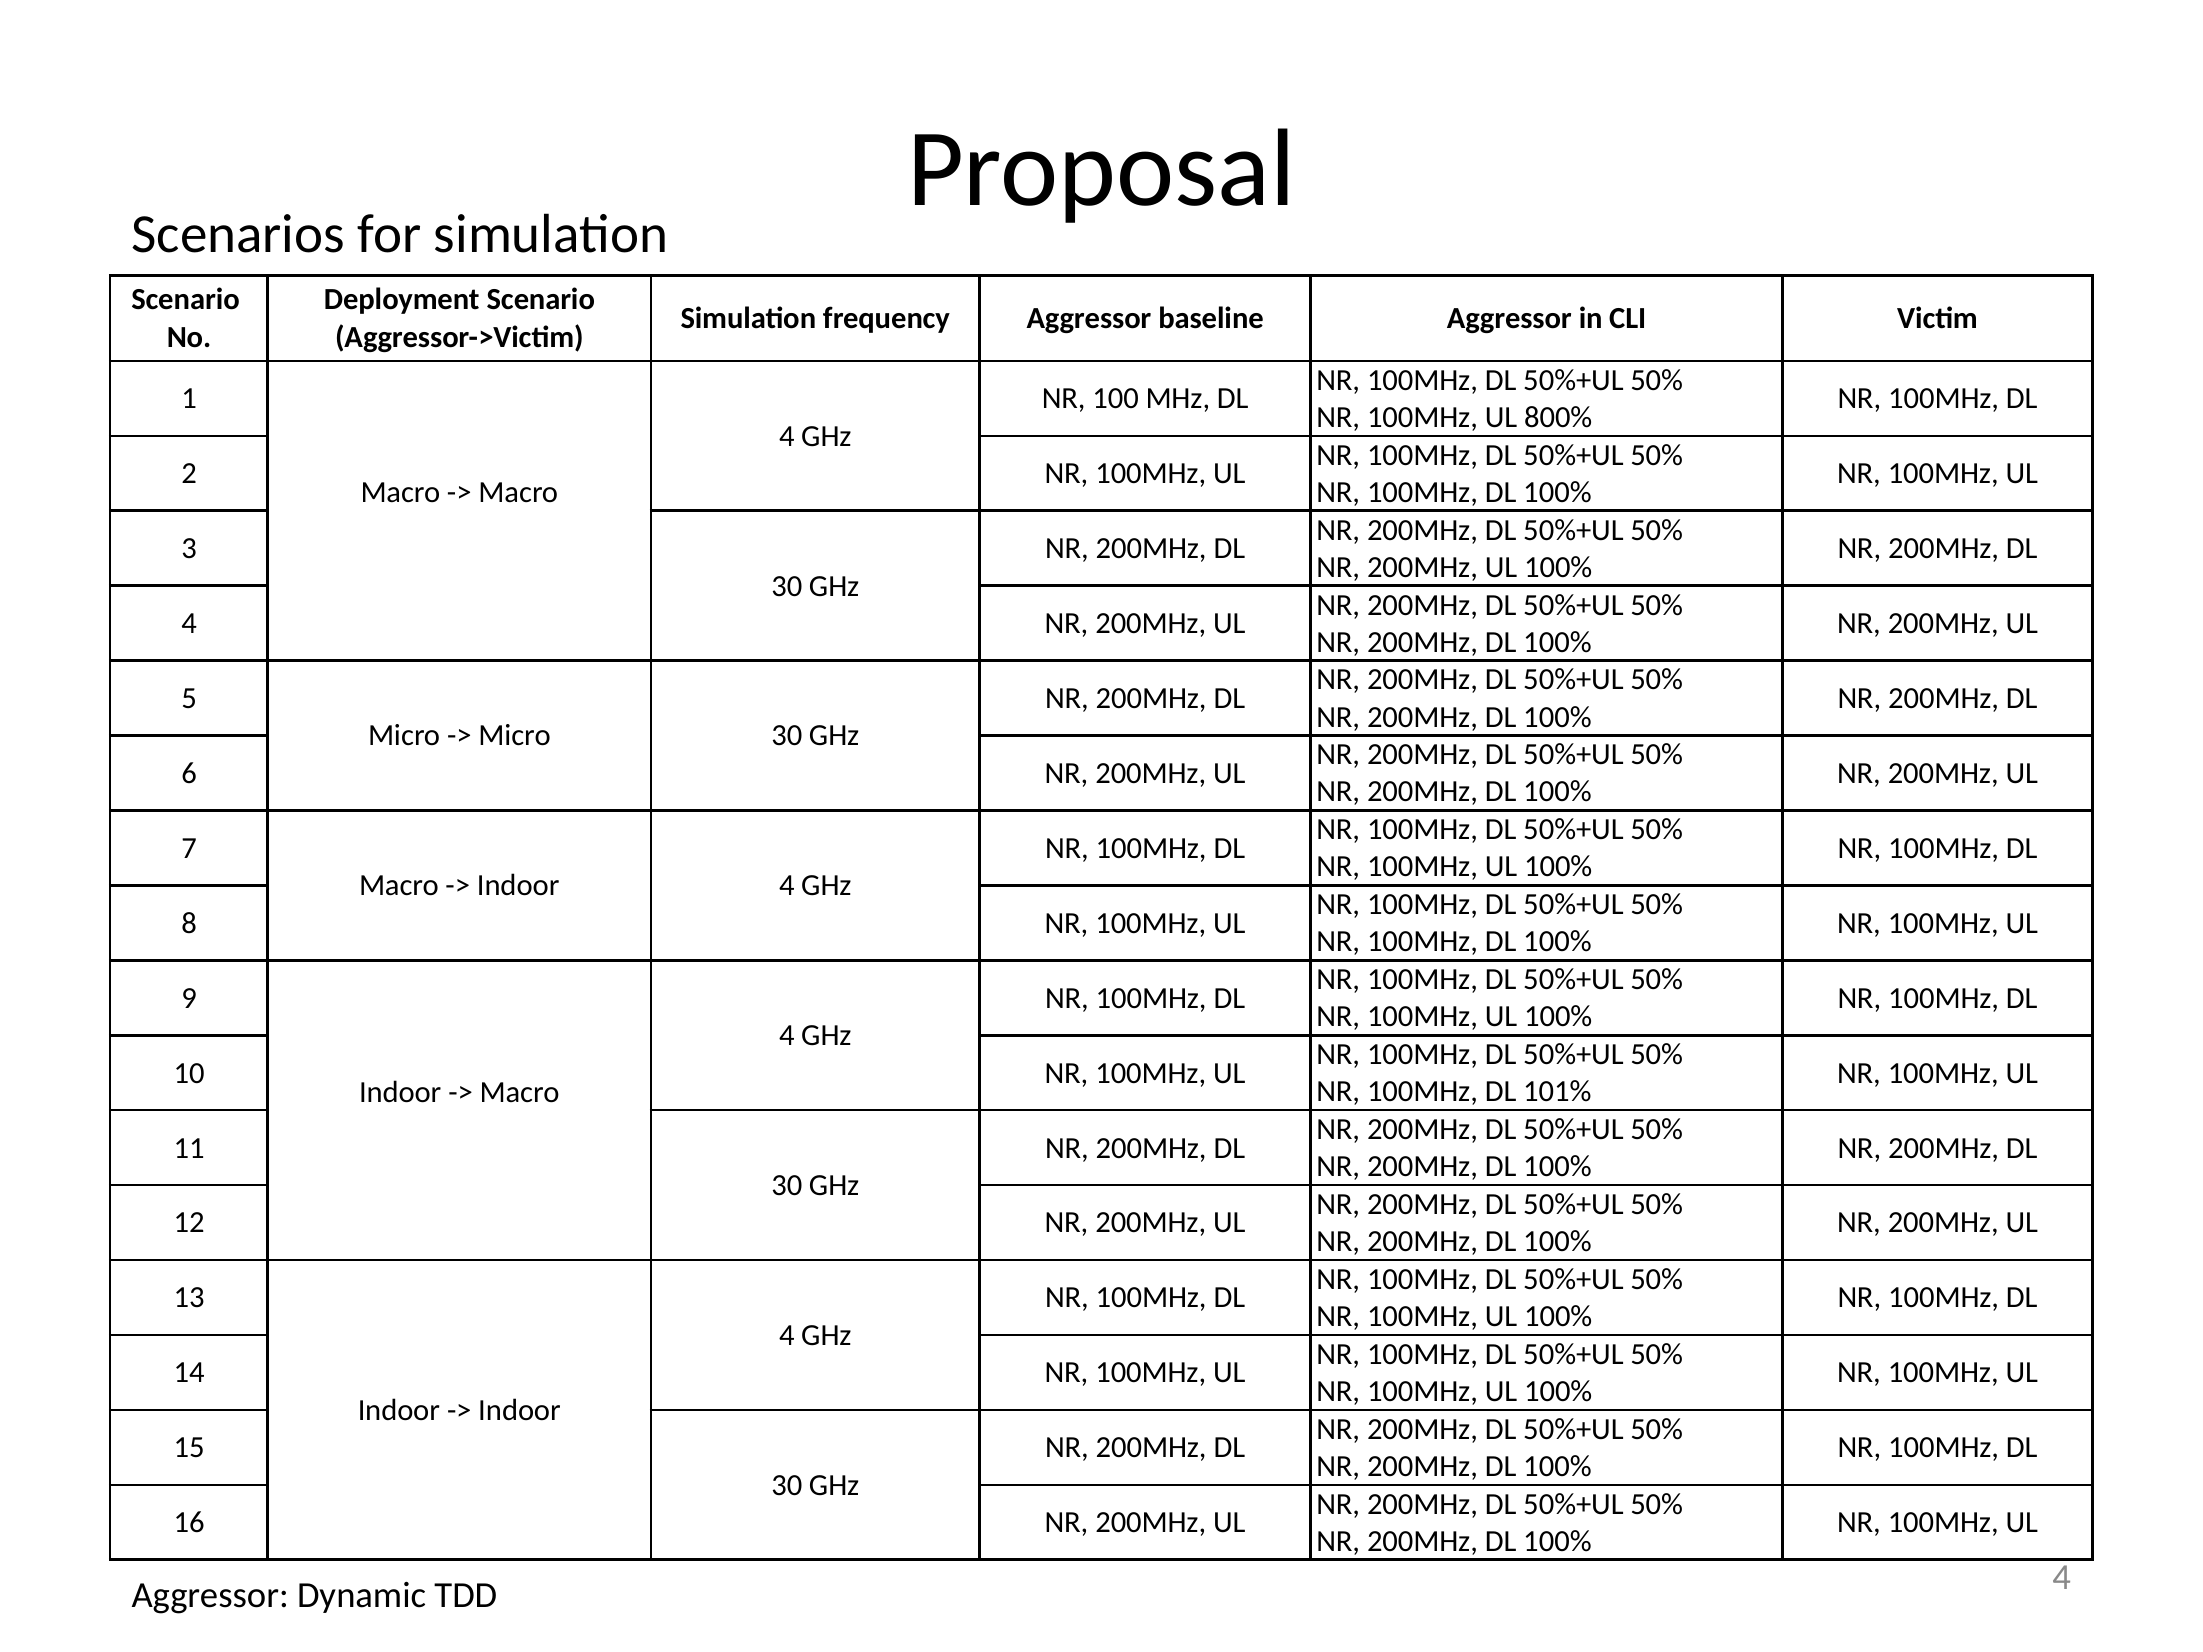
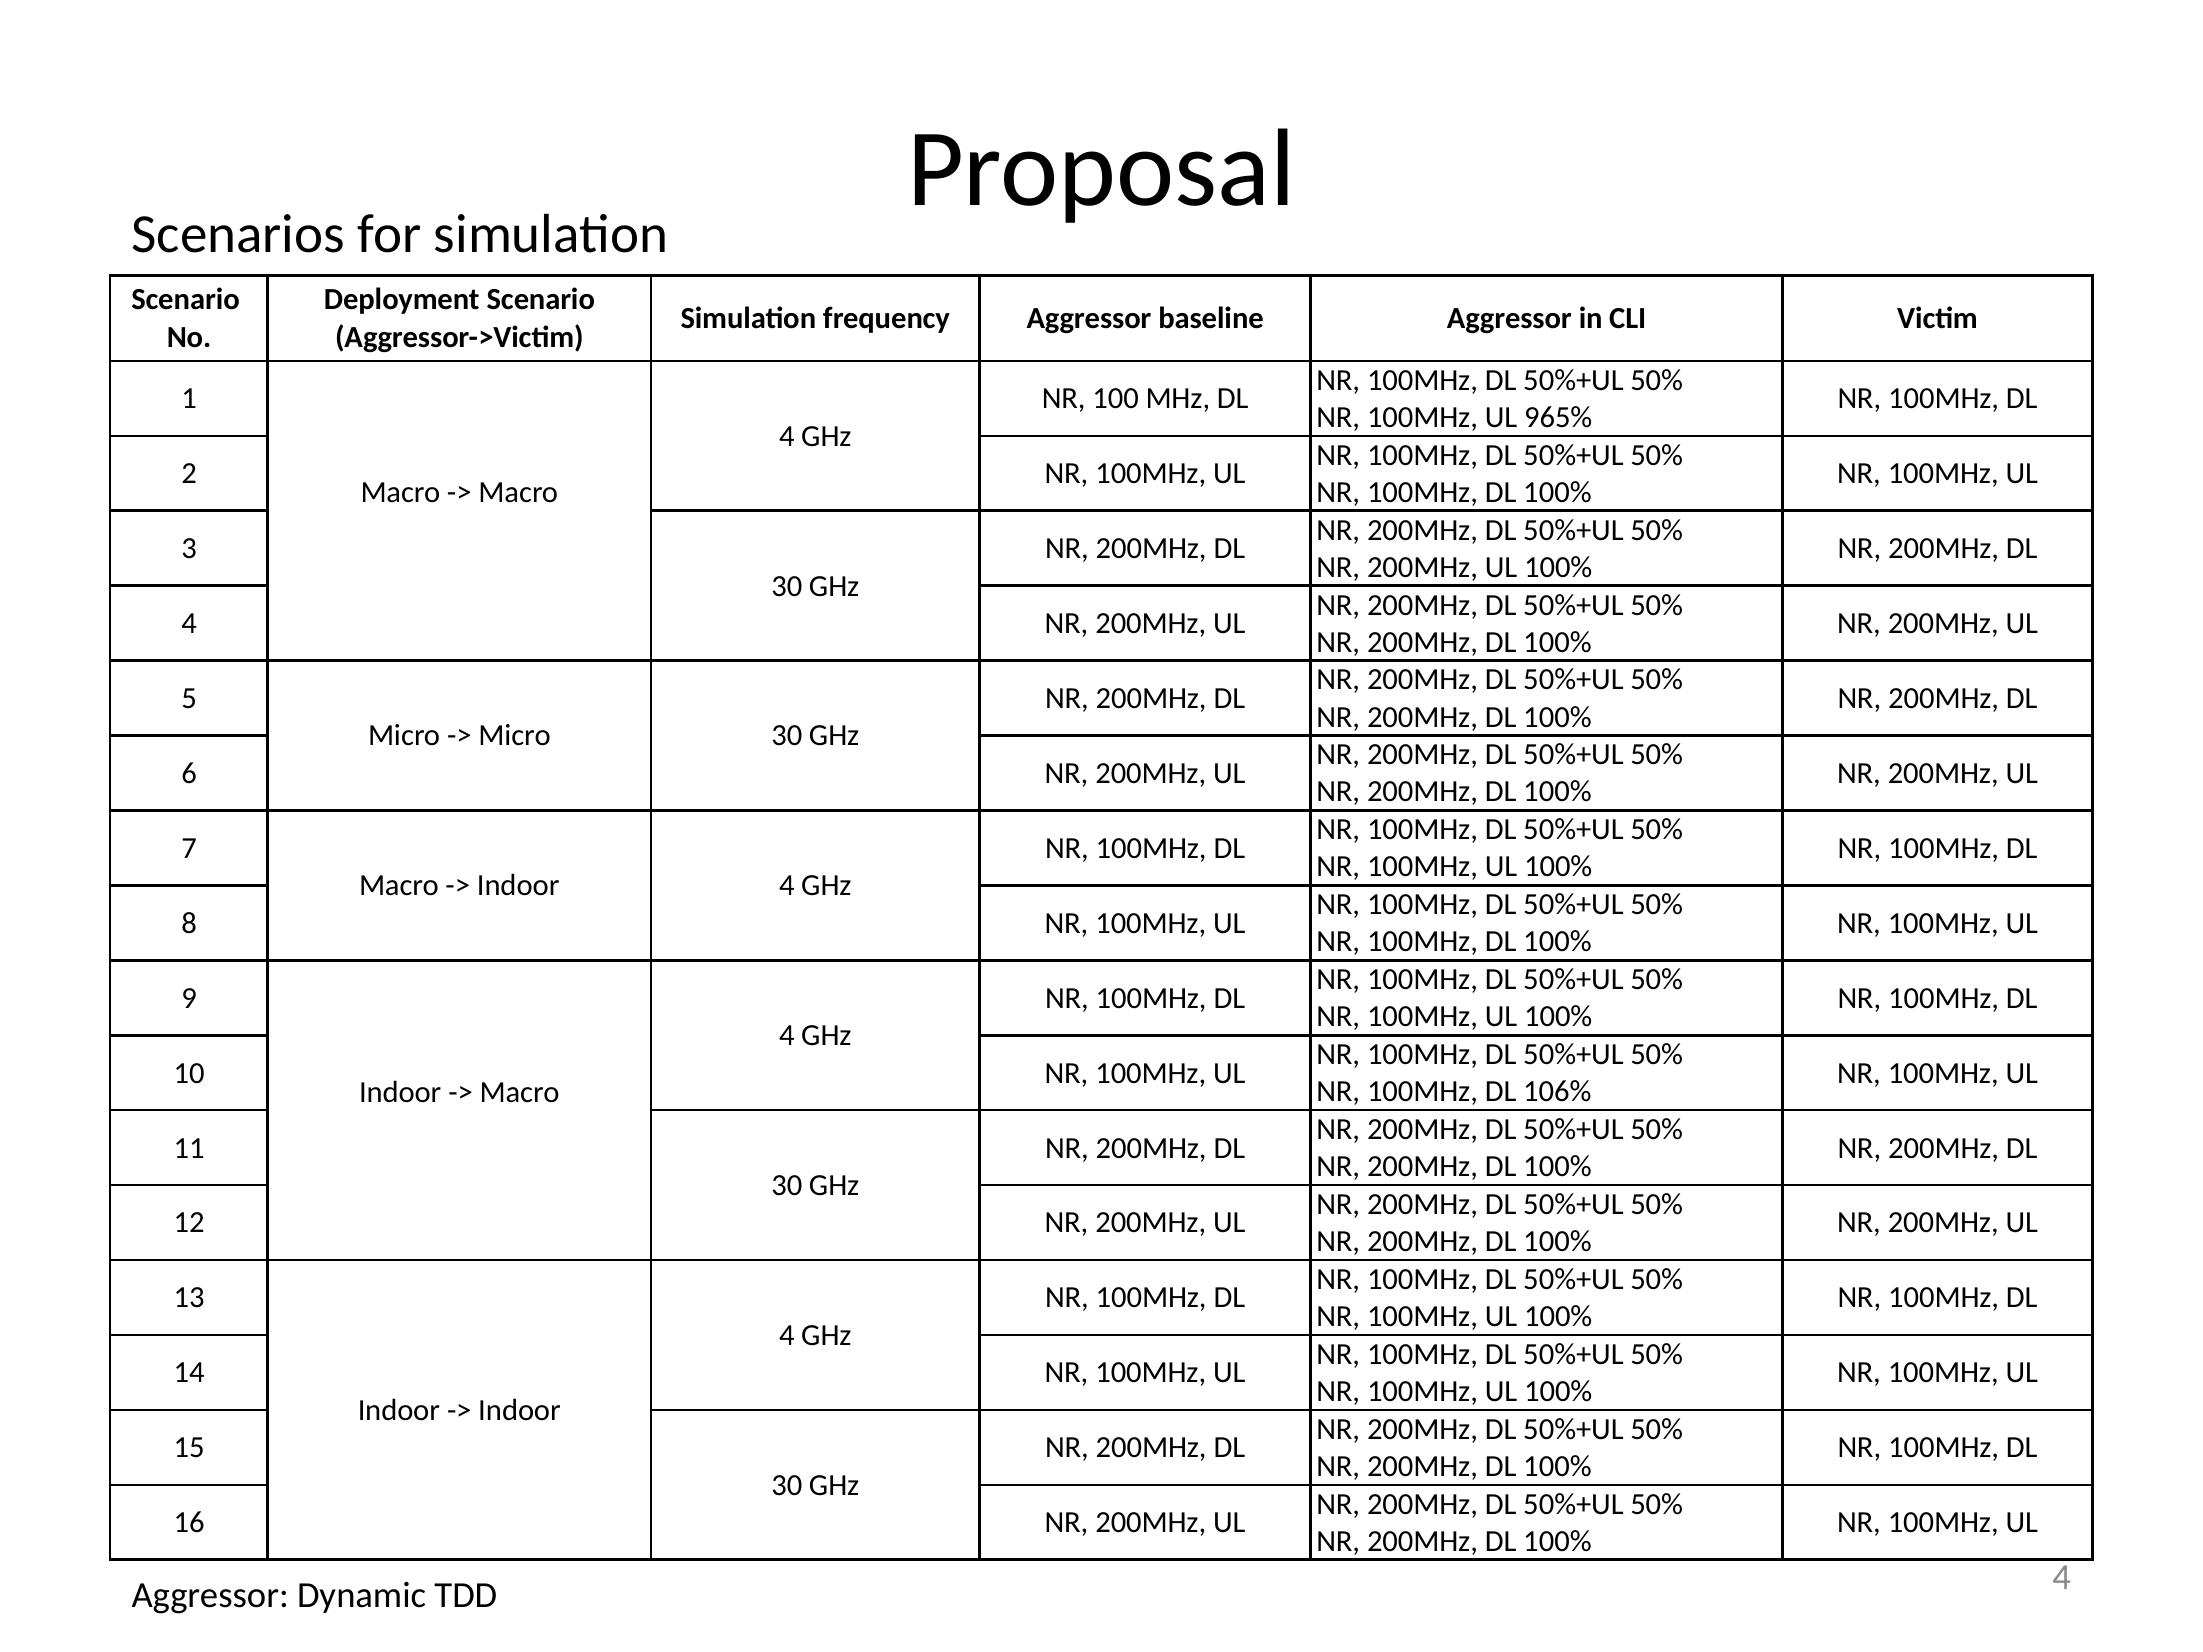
800%: 800% -> 965% (1558, 417)
101%: 101% -> 106% (1557, 1092)
